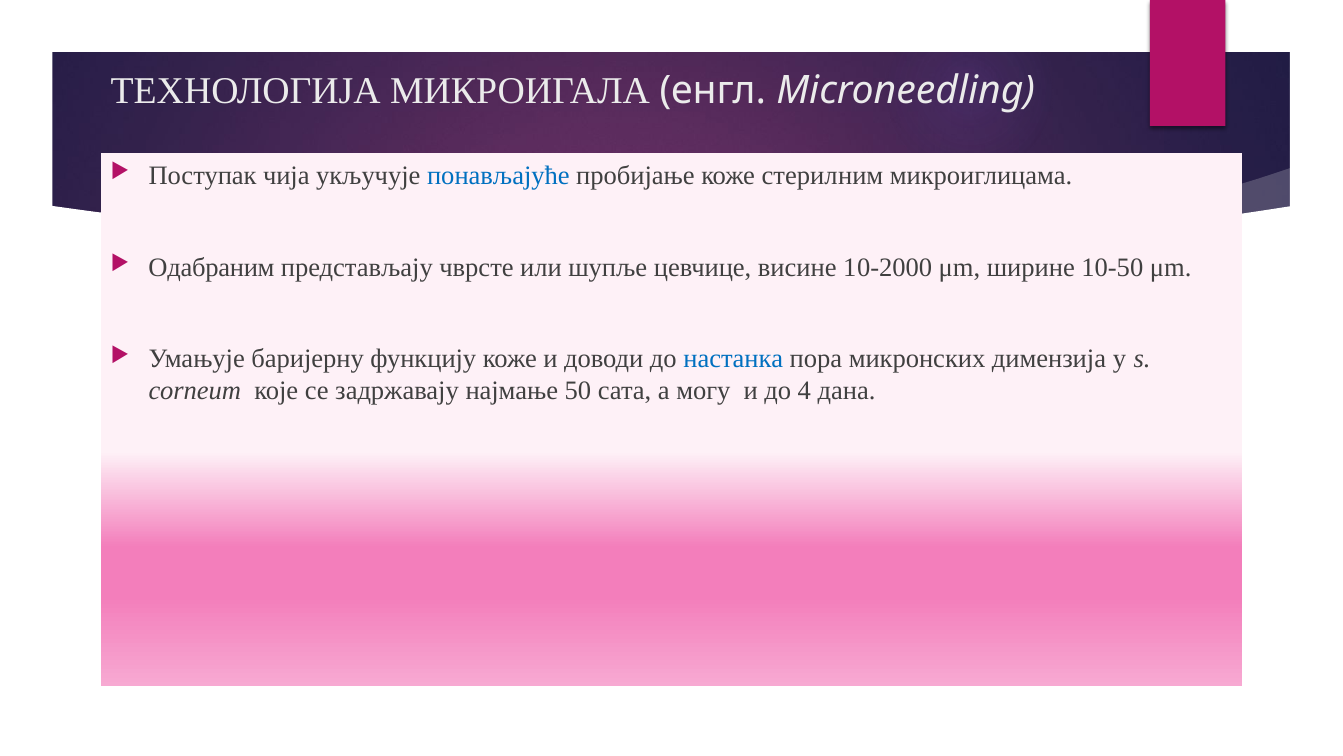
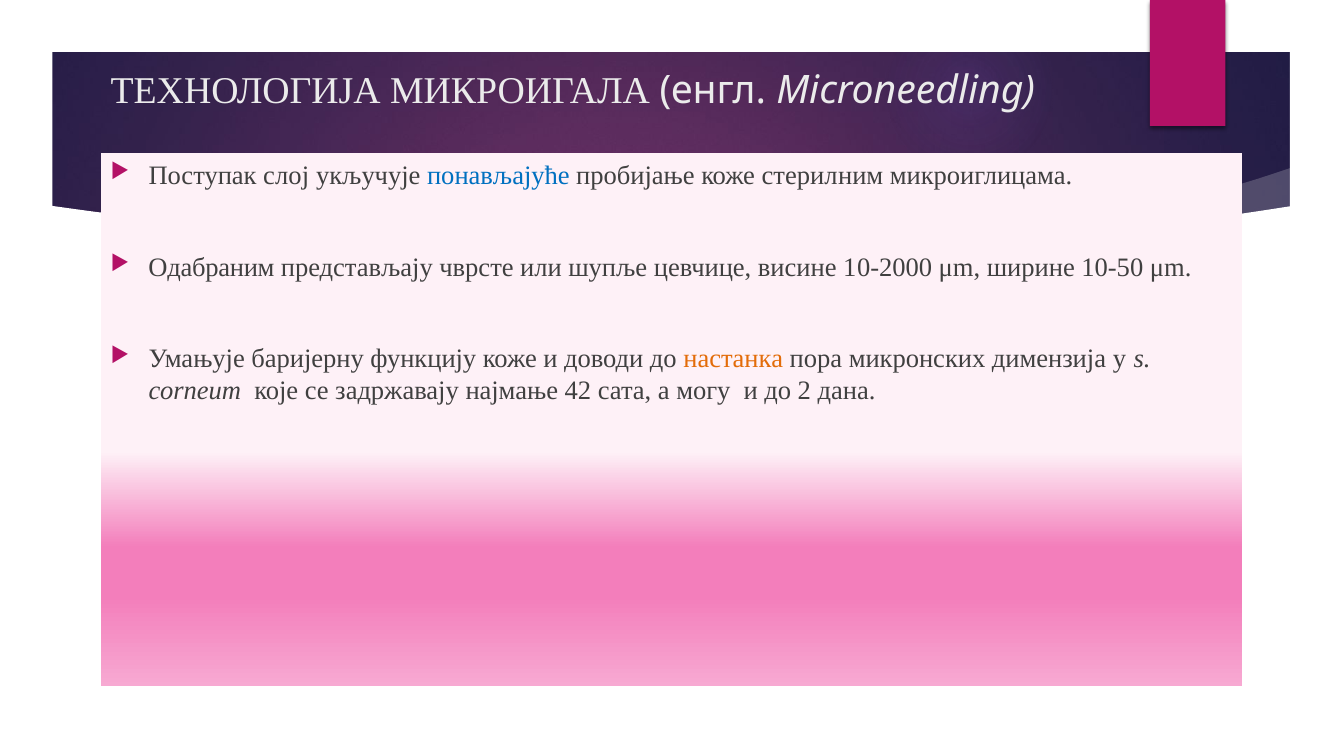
чија: чија -> слој (286, 175)
настанка colour: blue -> orange (733, 359)
50: 50 -> 42 (578, 391)
4: 4 -> 2 (804, 391)
